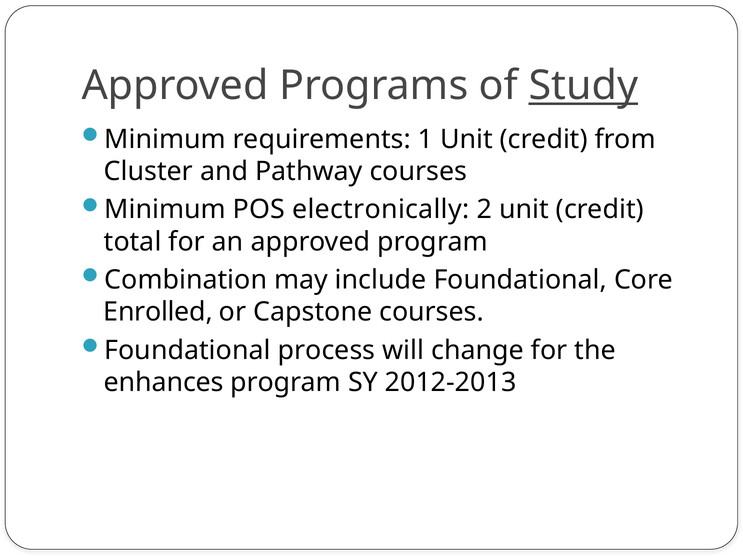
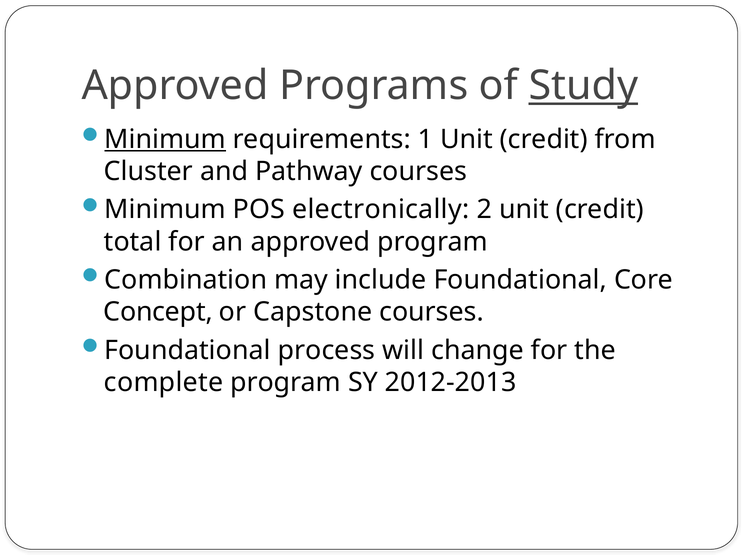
Minimum underline: none -> present (165, 139)
Enrolled: Enrolled -> Concept (158, 312)
enhances: enhances -> complete (164, 383)
